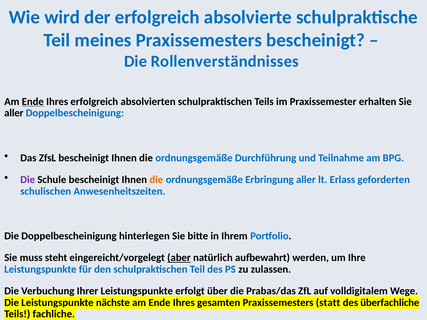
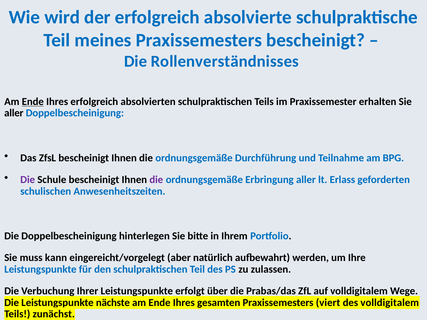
die colour: orange -> purple (156, 180)
steht: steht -> kann (56, 258)
aber underline: present -> none (179, 258)
statt: statt -> viert (328, 303)
des überfachliche: überfachliche -> volldigitalem (390, 303)
fachliche: fachliche -> zunächst (54, 314)
